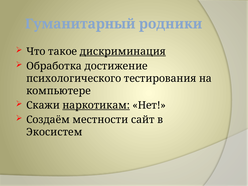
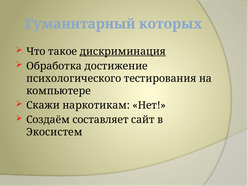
родники: родники -> которых (171, 24)
наркотикам underline: present -> none (96, 105)
местности: местности -> составляет (100, 120)
